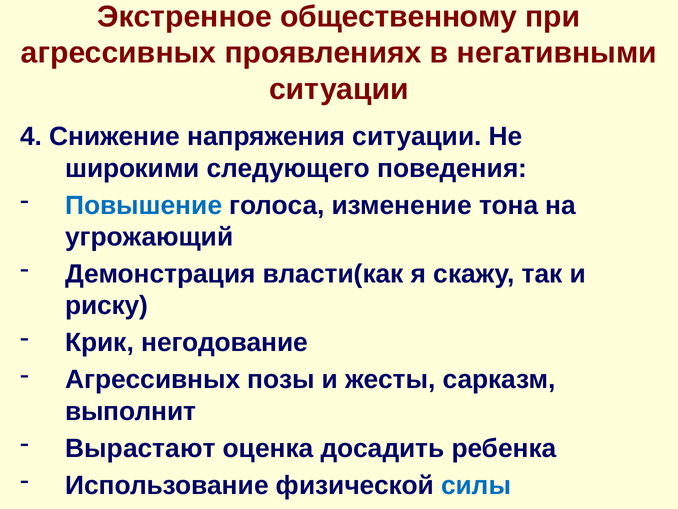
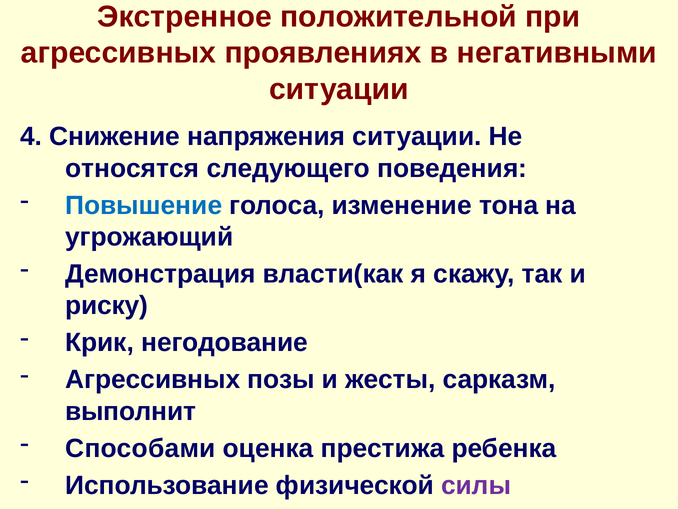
общественному: общественному -> положительной (399, 17)
широкими: широкими -> относятся (132, 168)
Вырастают: Вырастают -> Способами (140, 448)
досадить: досадить -> престижа (383, 448)
силы colour: blue -> purple (476, 485)
